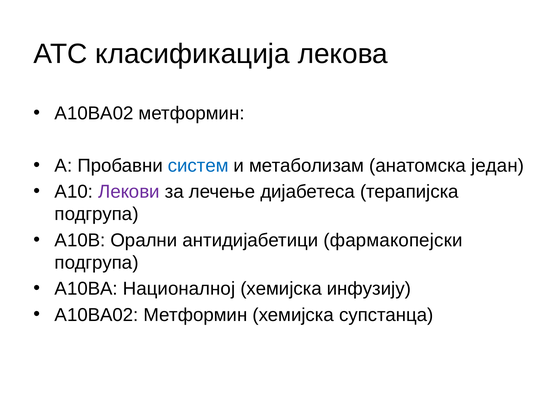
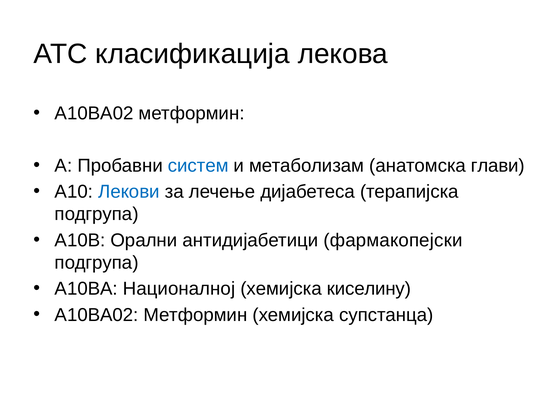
један: један -> глави (498, 166)
Лекови colour: purple -> blue (129, 192)
инфузију: инфузију -> киселину (369, 289)
